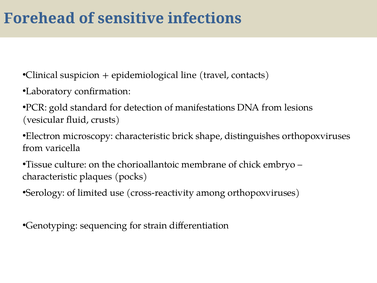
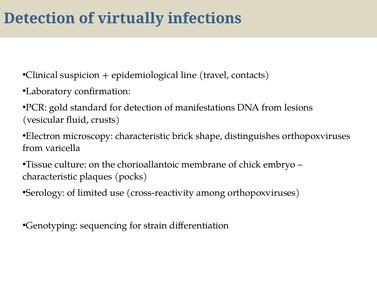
Forehead: Forehead -> Detection (39, 18)
sensitive: sensitive -> virtually (131, 18)
